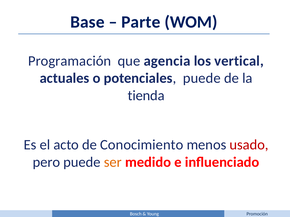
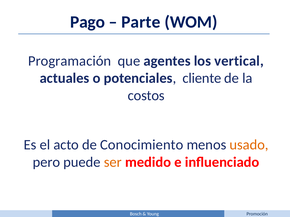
Base: Base -> Pago (88, 22)
agencia: agencia -> agentes (167, 61)
potenciales puede: puede -> cliente (202, 78)
tienda: tienda -> costos (146, 96)
usado colour: red -> orange (249, 145)
